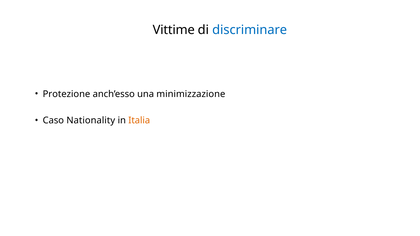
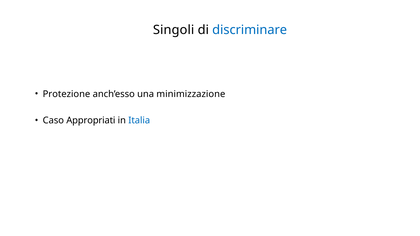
Vittime: Vittime -> Singoli (174, 30)
Nationality: Nationality -> Appropriati (91, 121)
Italia colour: orange -> blue (139, 121)
